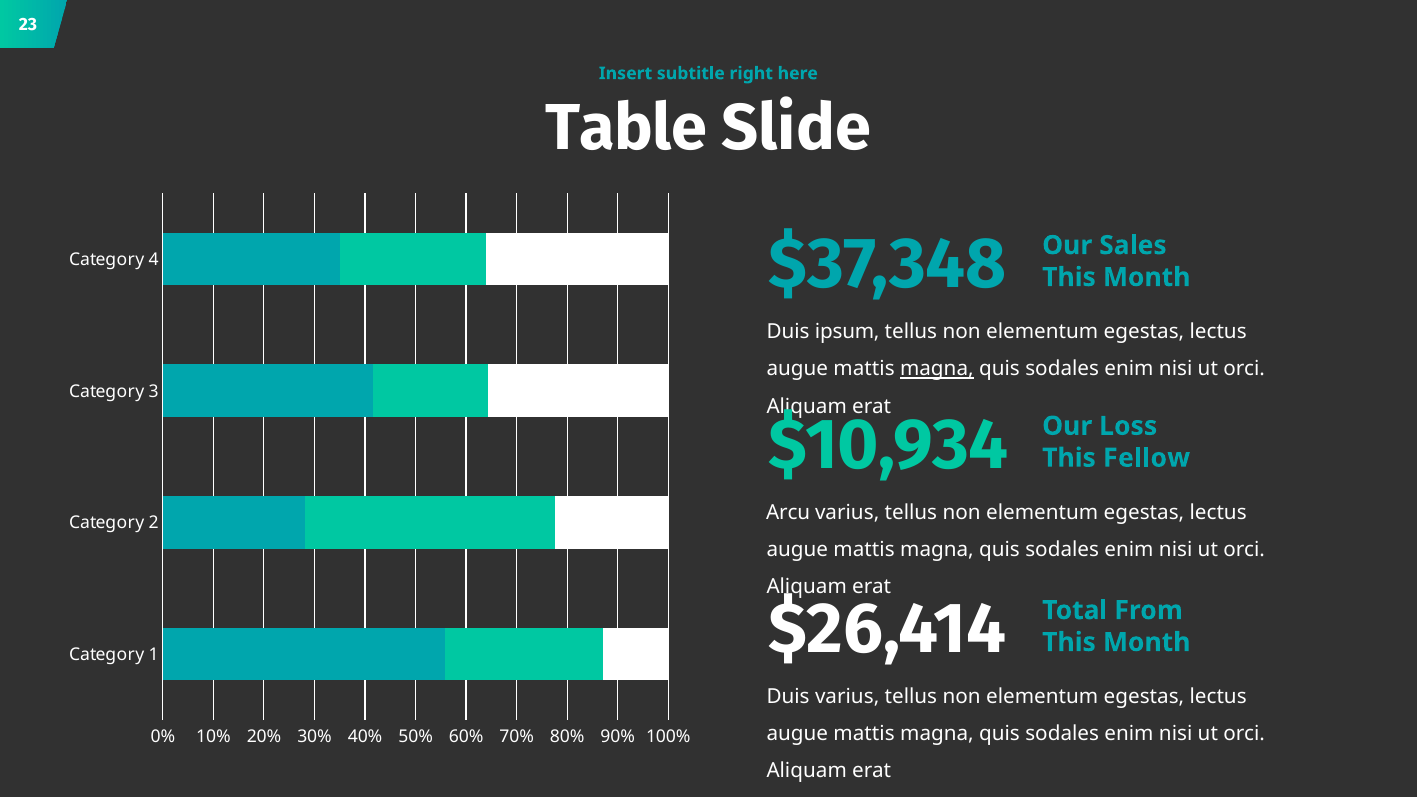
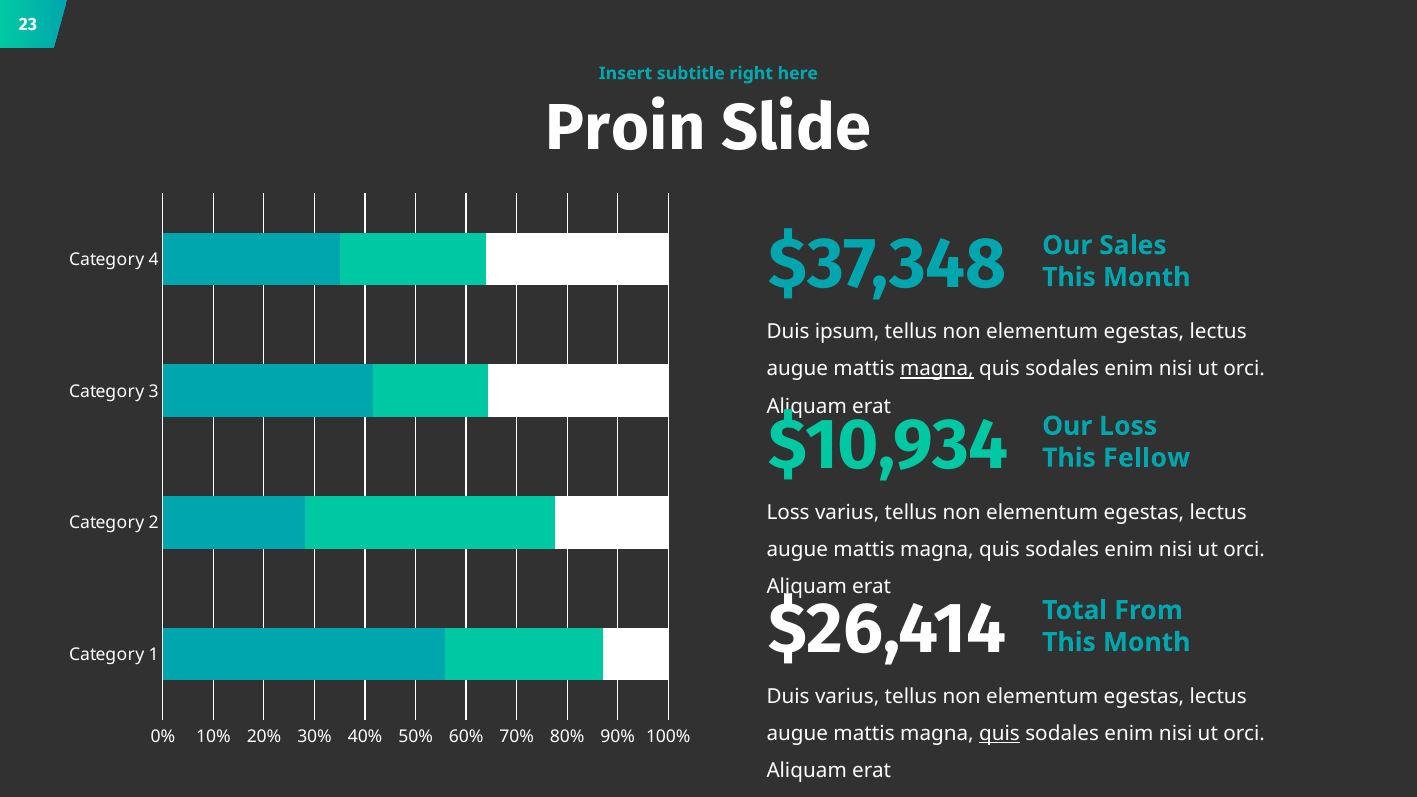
Table: Table -> Proin (626, 128)
Arcu: Arcu -> Loss (788, 512)
quis underline: none -> present (999, 734)
